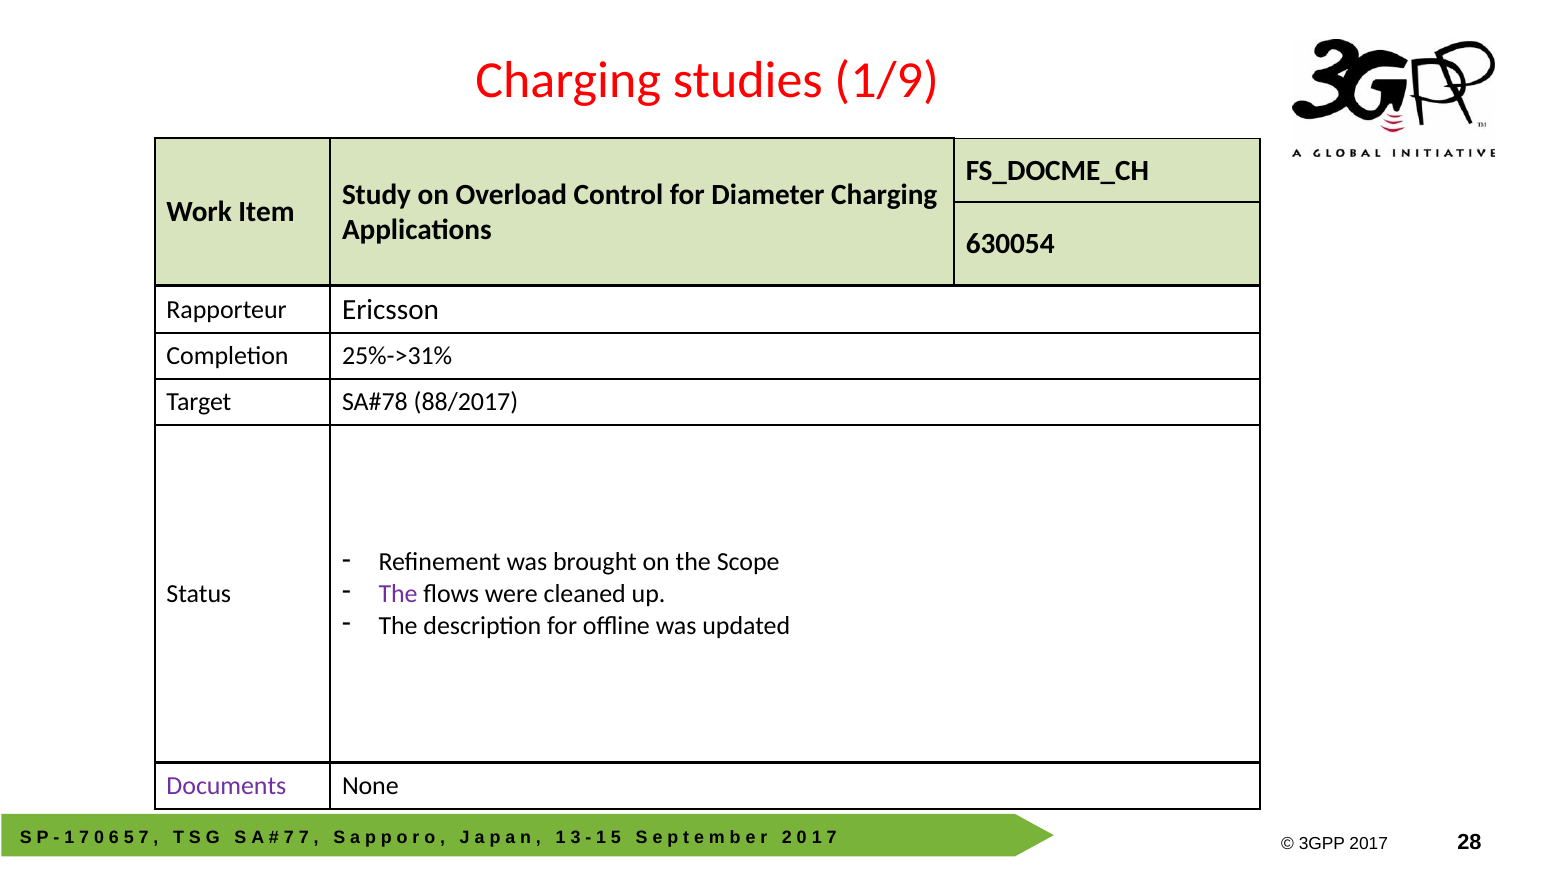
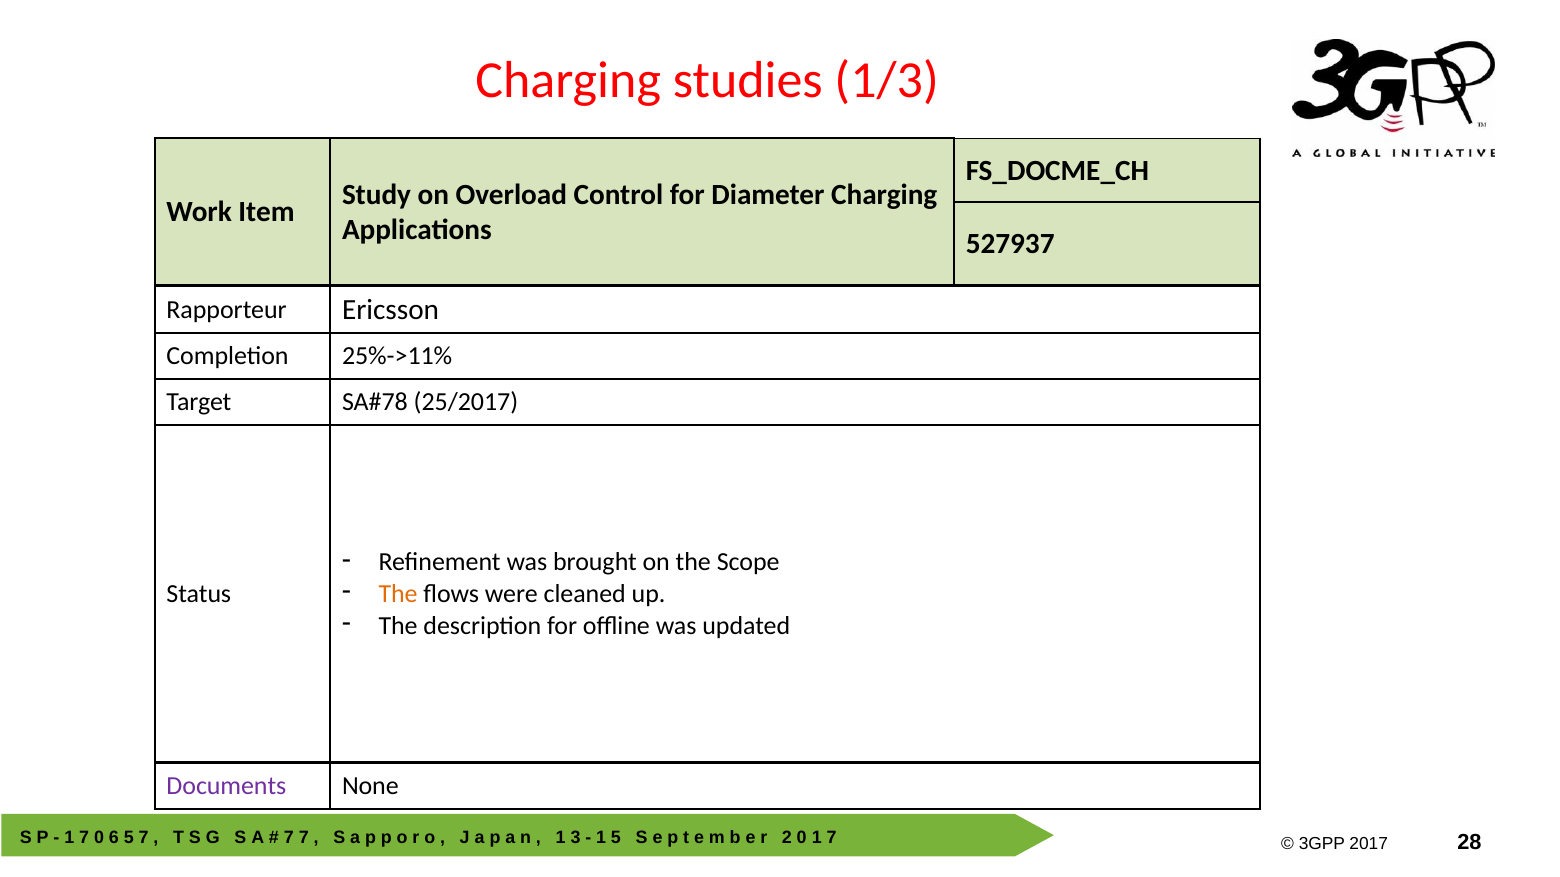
1/9: 1/9 -> 1/3 (887, 81)
630054: 630054 -> 527937 (1010, 244)
25%->31%: 25%->31% -> 25%->11% (397, 356)
88/2017: 88/2017 -> 25/2017 (466, 402)
The colour: purple -> orange (398, 594)
